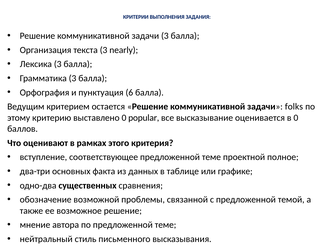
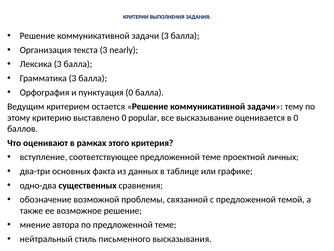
пунктуация 6: 6 -> 0 (129, 92)
folks: folks -> тему (294, 106)
полное: полное -> личных (283, 157)
